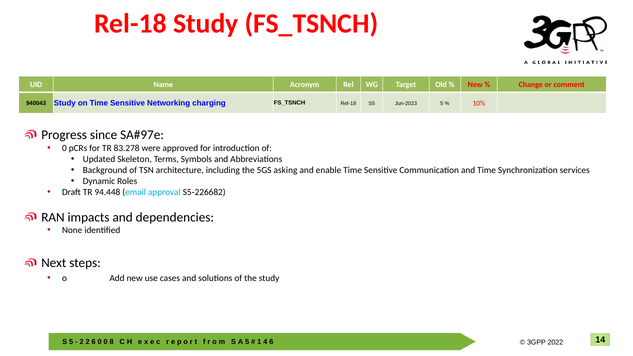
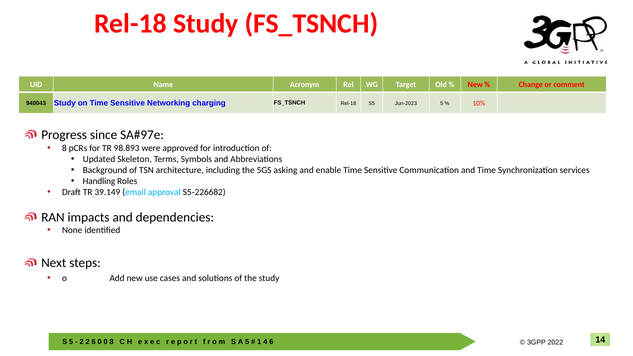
0: 0 -> 8 (64, 148)
83.278: 83.278 -> 98.893 (127, 148)
Dynamic: Dynamic -> Handling (99, 181)
94.448: 94.448 -> 39.149 (107, 192)
